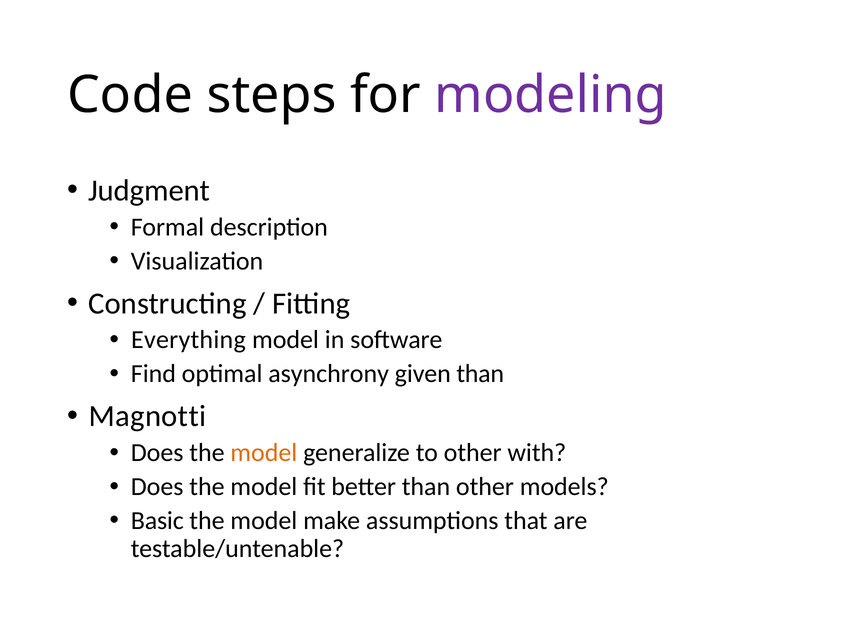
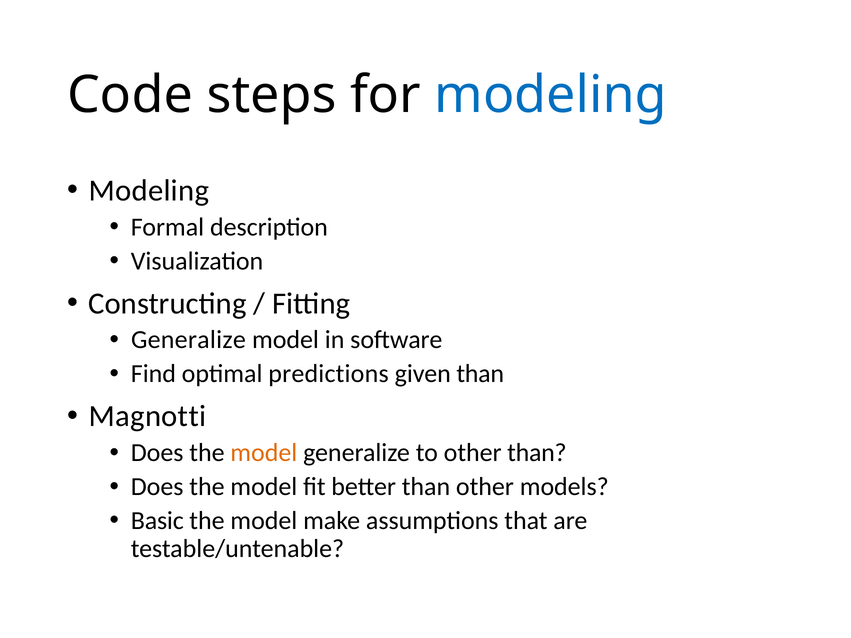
modeling colour: purple -> blue (551, 95)
Judgment: Judgment -> Modeling (149, 191)
Everything: Everything -> Generalize (188, 340)
asynchrony: asynchrony -> predictions (328, 374)
other with: with -> than (537, 453)
